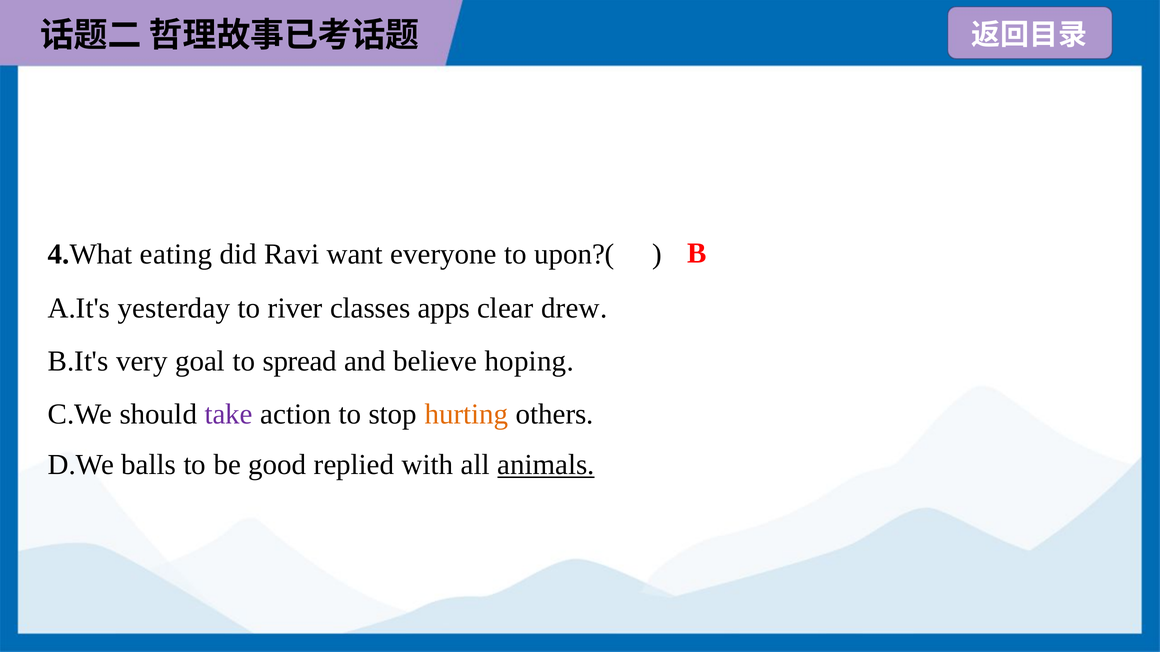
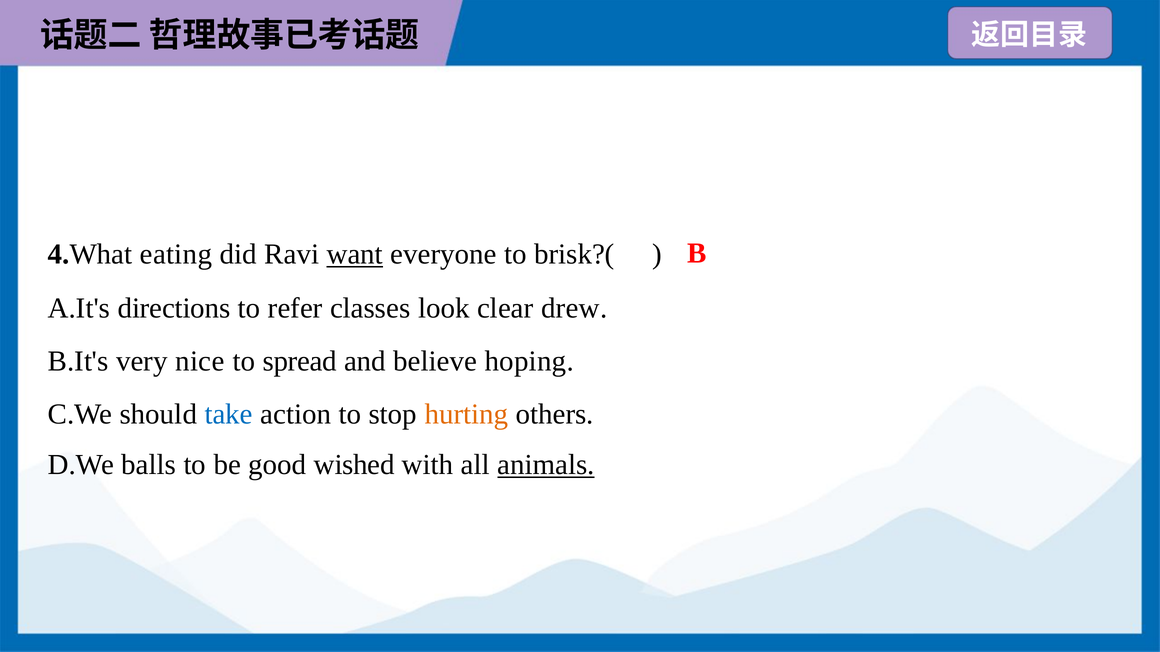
want underline: none -> present (355, 254)
upon?(: upon?( -> brisk?( (574, 254)
yesterday: yesterday -> directions (174, 308)
river: river -> refer (295, 308)
apps: apps -> look (444, 308)
goal: goal -> nice (200, 361)
take colour: purple -> blue (229, 414)
replied: replied -> wished (354, 465)
